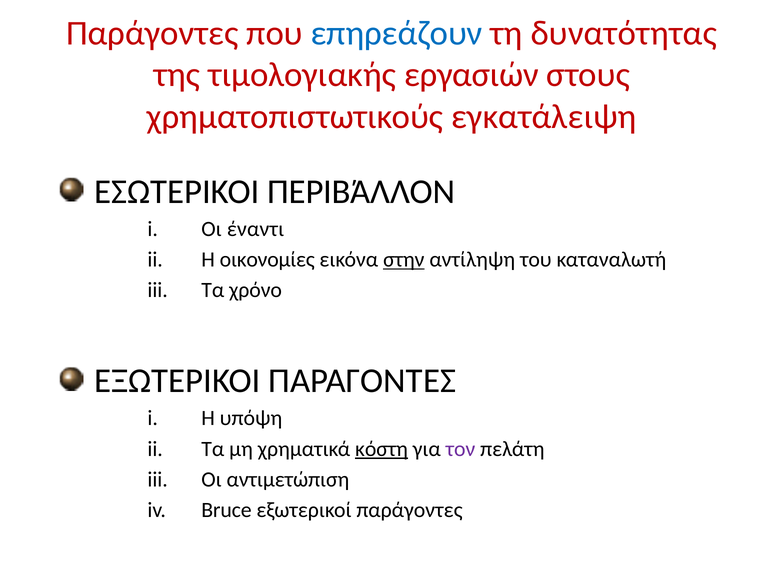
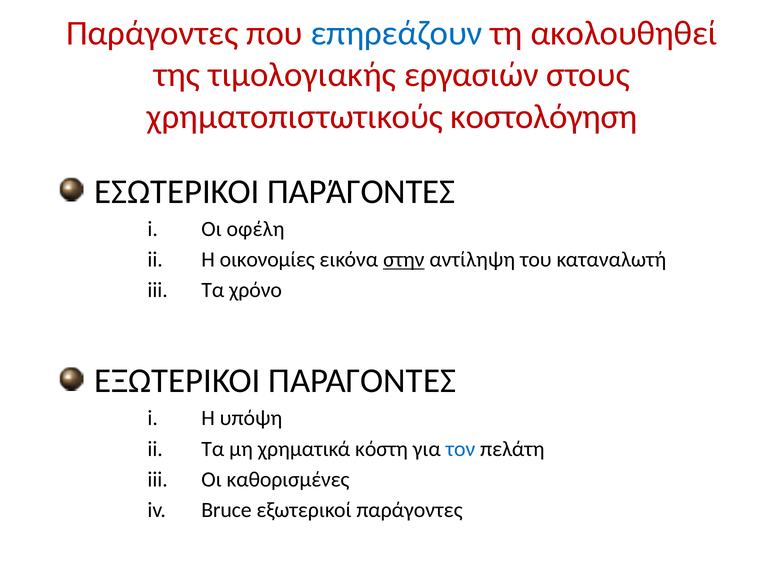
δυνατότητας: δυνατότητας -> ακολουθηθεί (624, 33)
εγκατάλειψη: εγκατάλειψη -> κοστολόγηση (544, 117)
ΕΣΩΤΕΡΙΚΟΙ ΠΕΡΙΒΆΛΛΟΝ: ΠΕΡΙΒΆΛΛΟΝ -> ΠΑΡΆΓΟΝΤΕΣ (361, 192)
έναντι: έναντι -> οφέλη (256, 229)
κόστη underline: present -> none (382, 449)
τον colour: purple -> blue (461, 449)
αντιμετώπιση: αντιμετώπιση -> καθορισμένες (288, 479)
